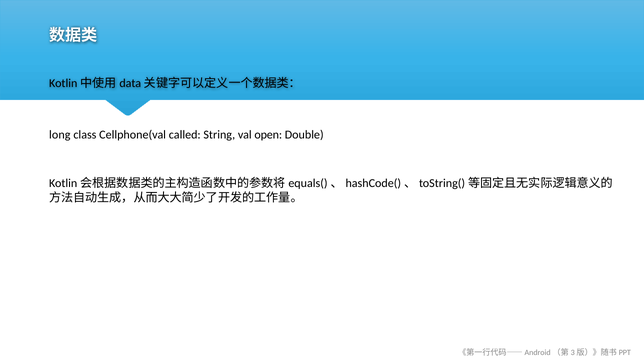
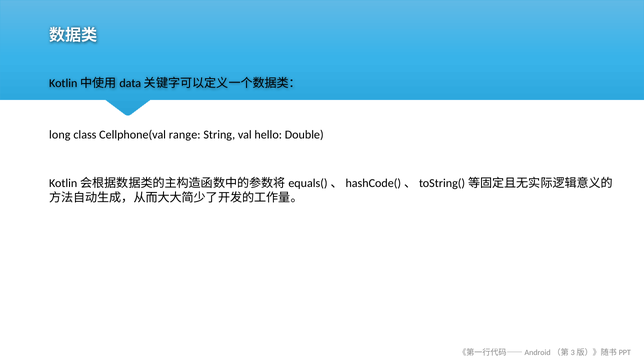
called: called -> range (185, 135)
open: open -> hello (268, 135)
